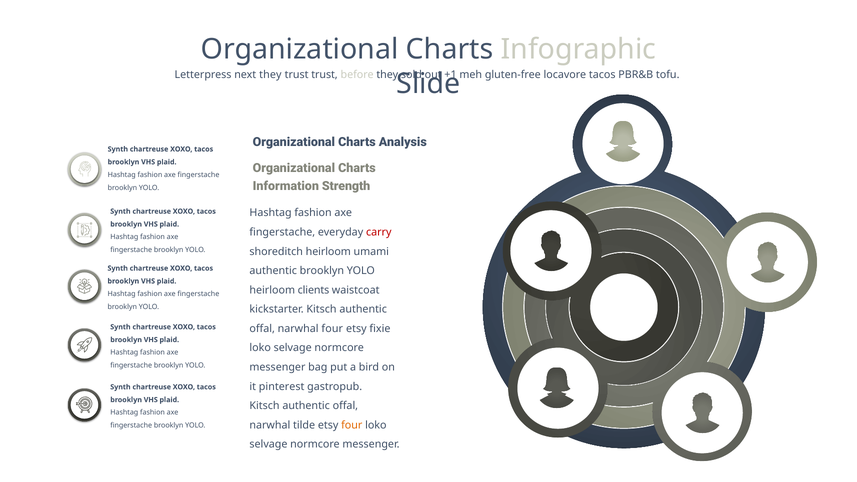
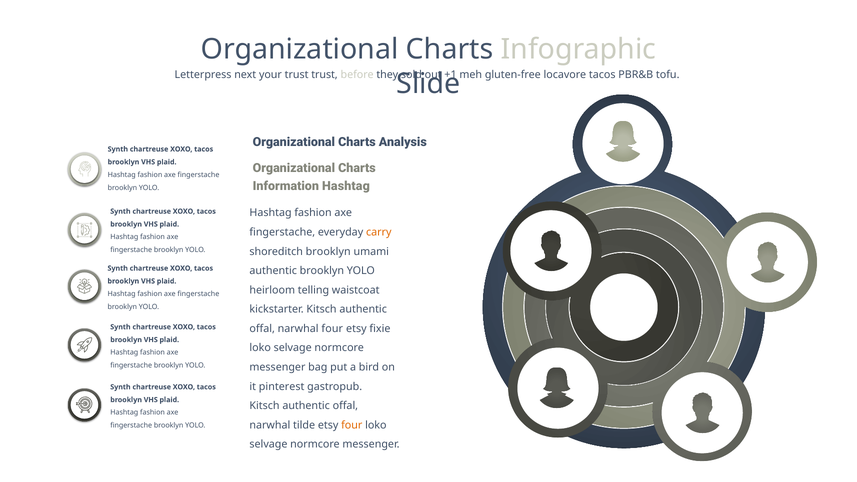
next they: they -> your (270, 75)
Information Strength: Strength -> Hashtag (346, 186)
carry colour: red -> orange (379, 232)
shoreditch heirloom: heirloom -> brooklyn (328, 252)
clients: clients -> telling (313, 290)
